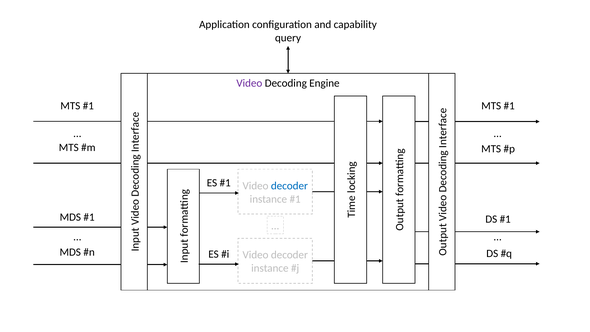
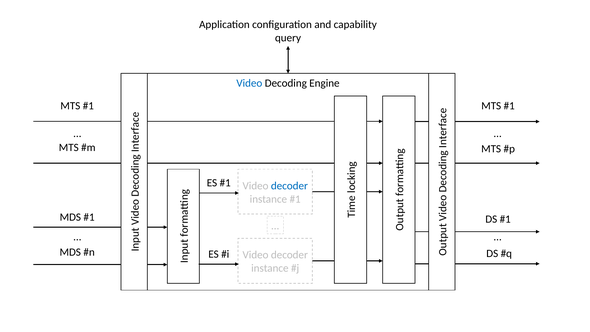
Video colour: purple -> blue (249, 83)
